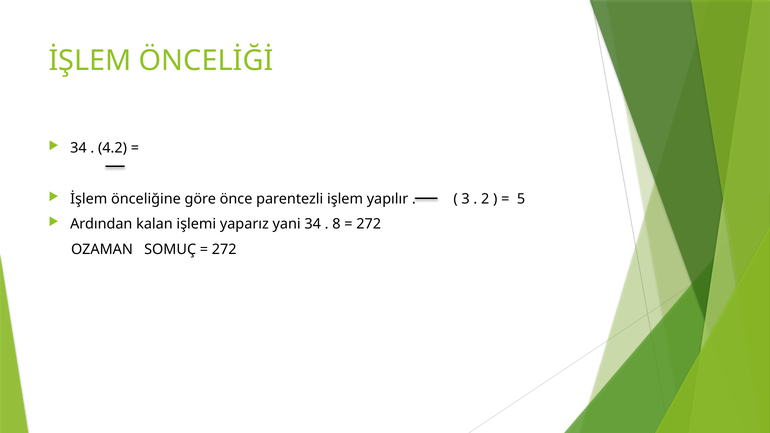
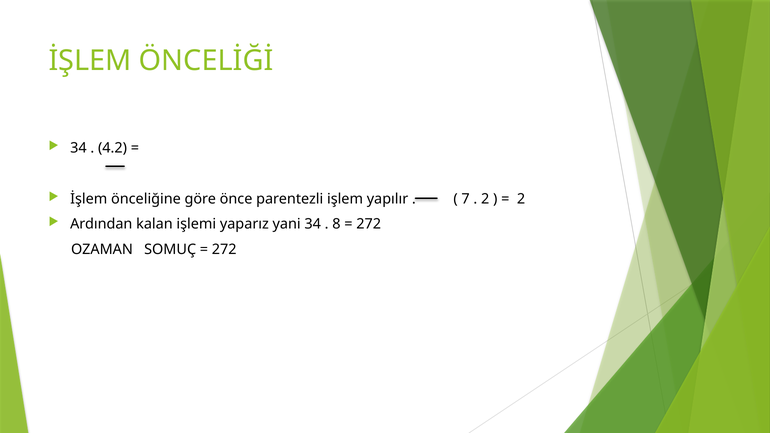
3: 3 -> 7 (466, 199)
5: 5 -> 2 (521, 199)
